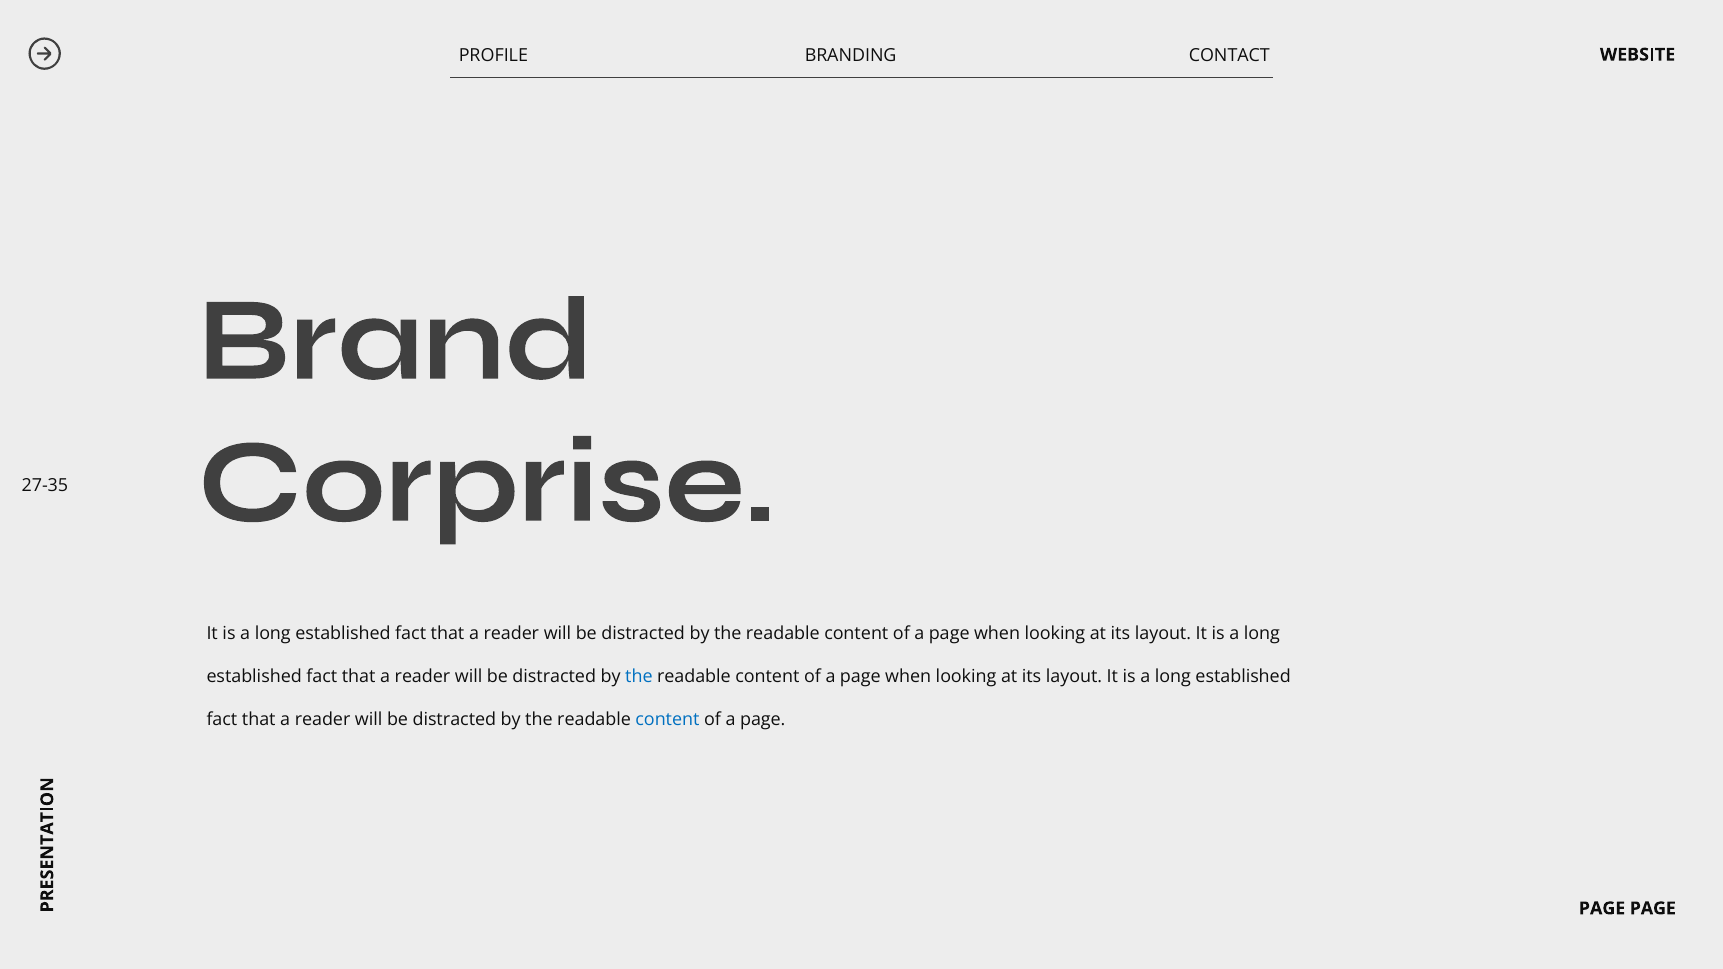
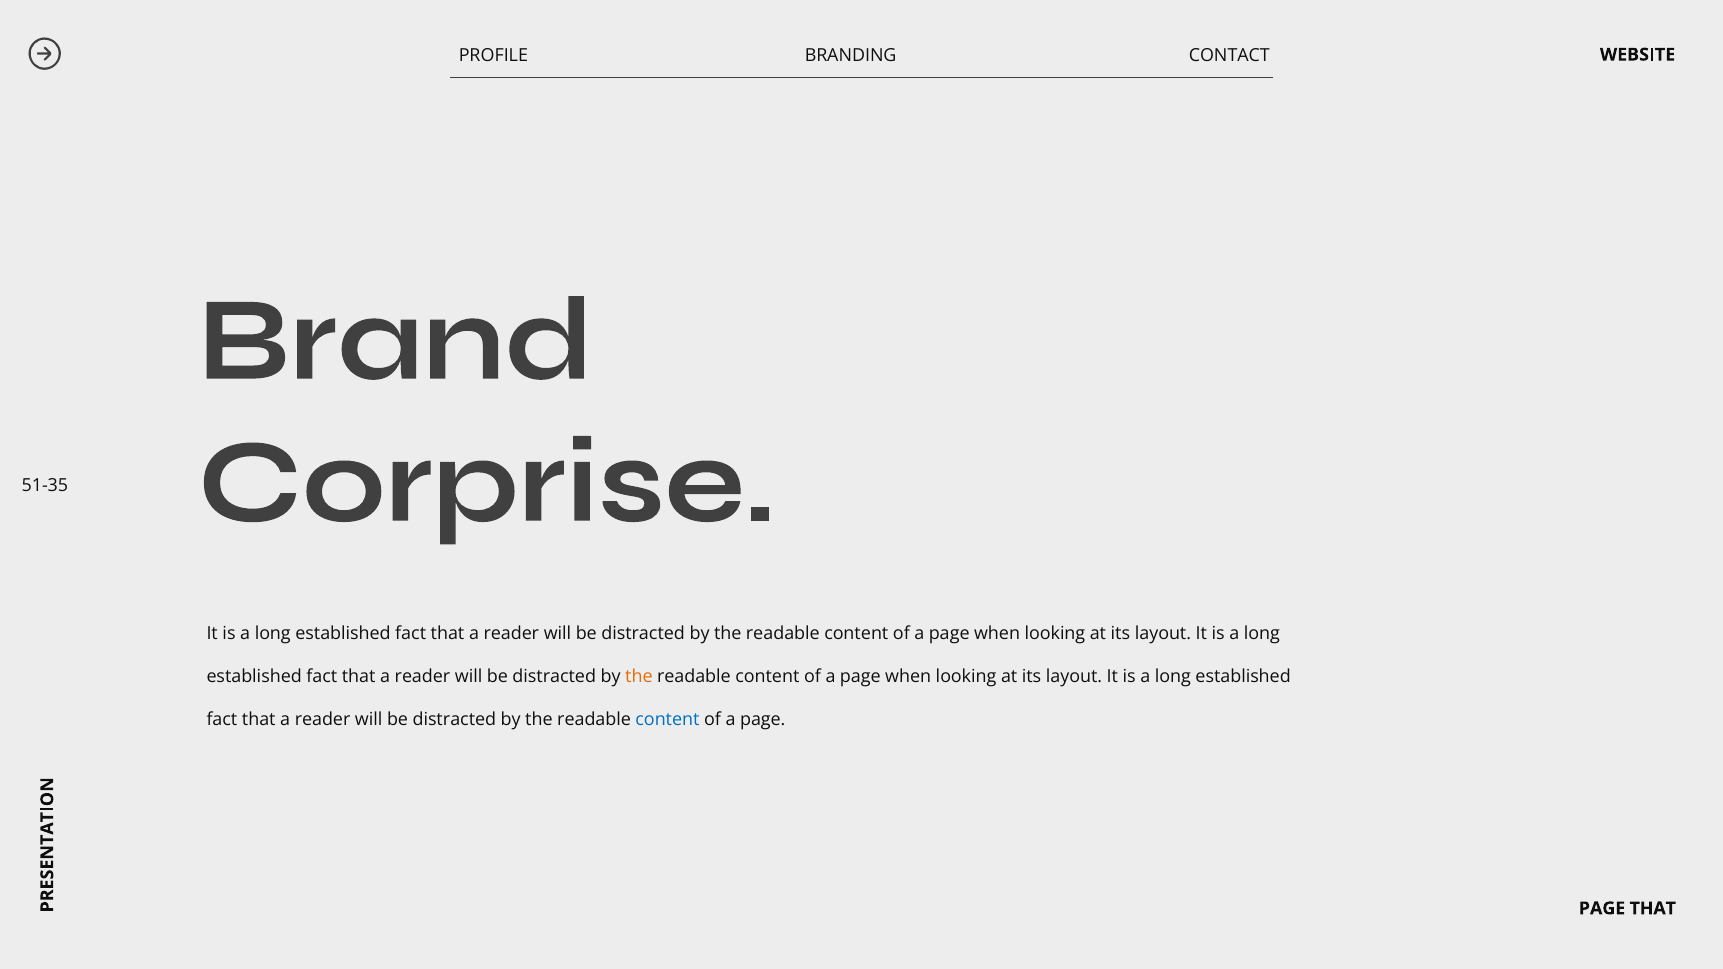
27-35: 27-35 -> 51-35 (45, 485)
the colour: blue -> orange (639, 677)
PAGE PAGE: PAGE -> THAT (1653, 909)
